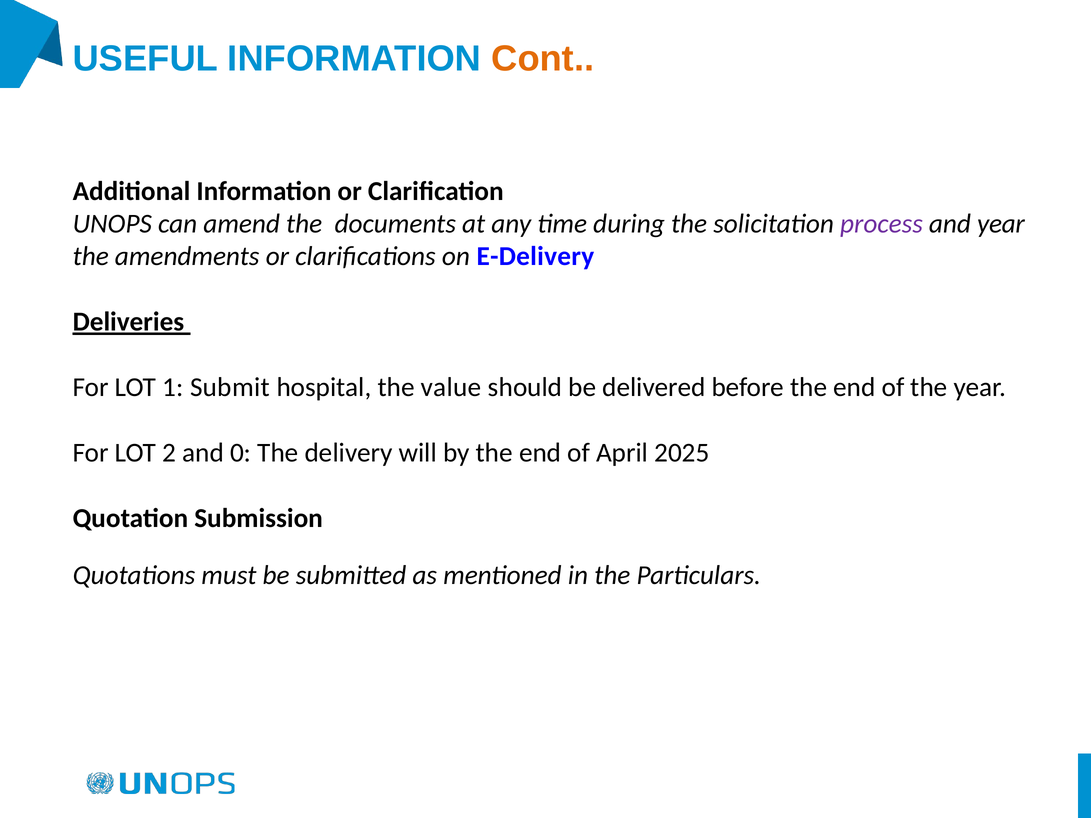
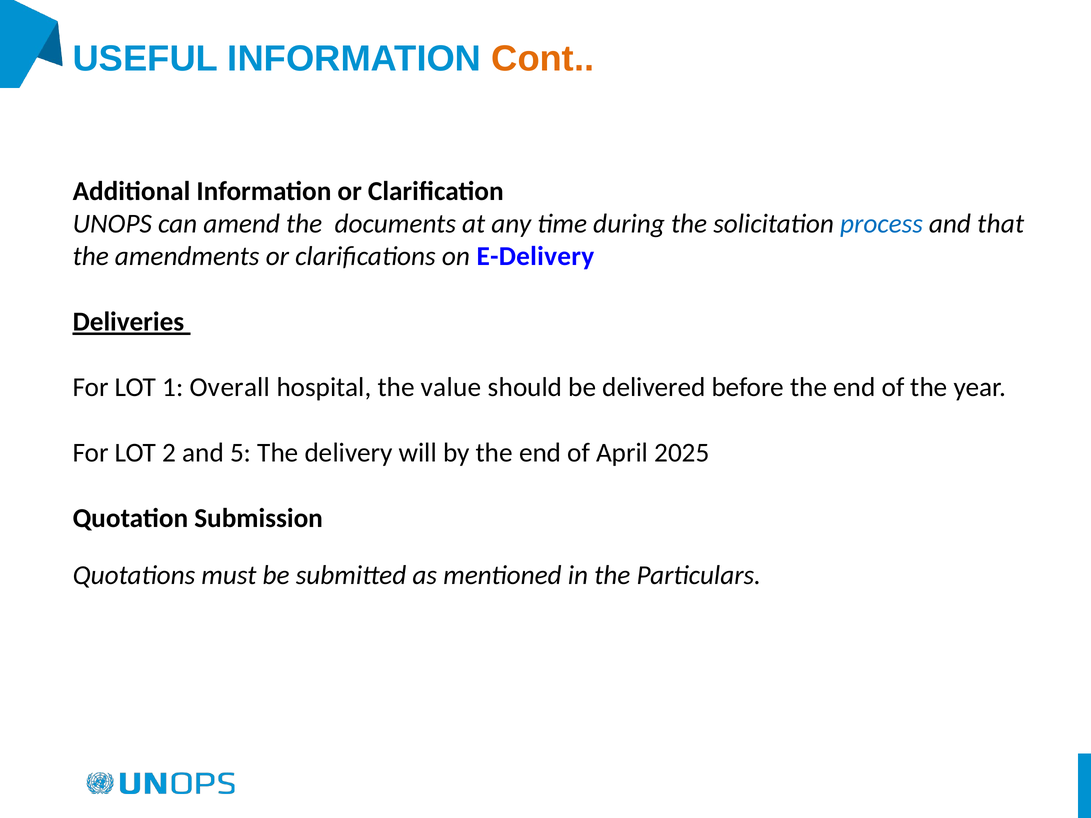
process colour: purple -> blue (881, 224)
and year: year -> that (1001, 224)
Submit: Submit -> Overall (230, 387)
0: 0 -> 5 (241, 453)
